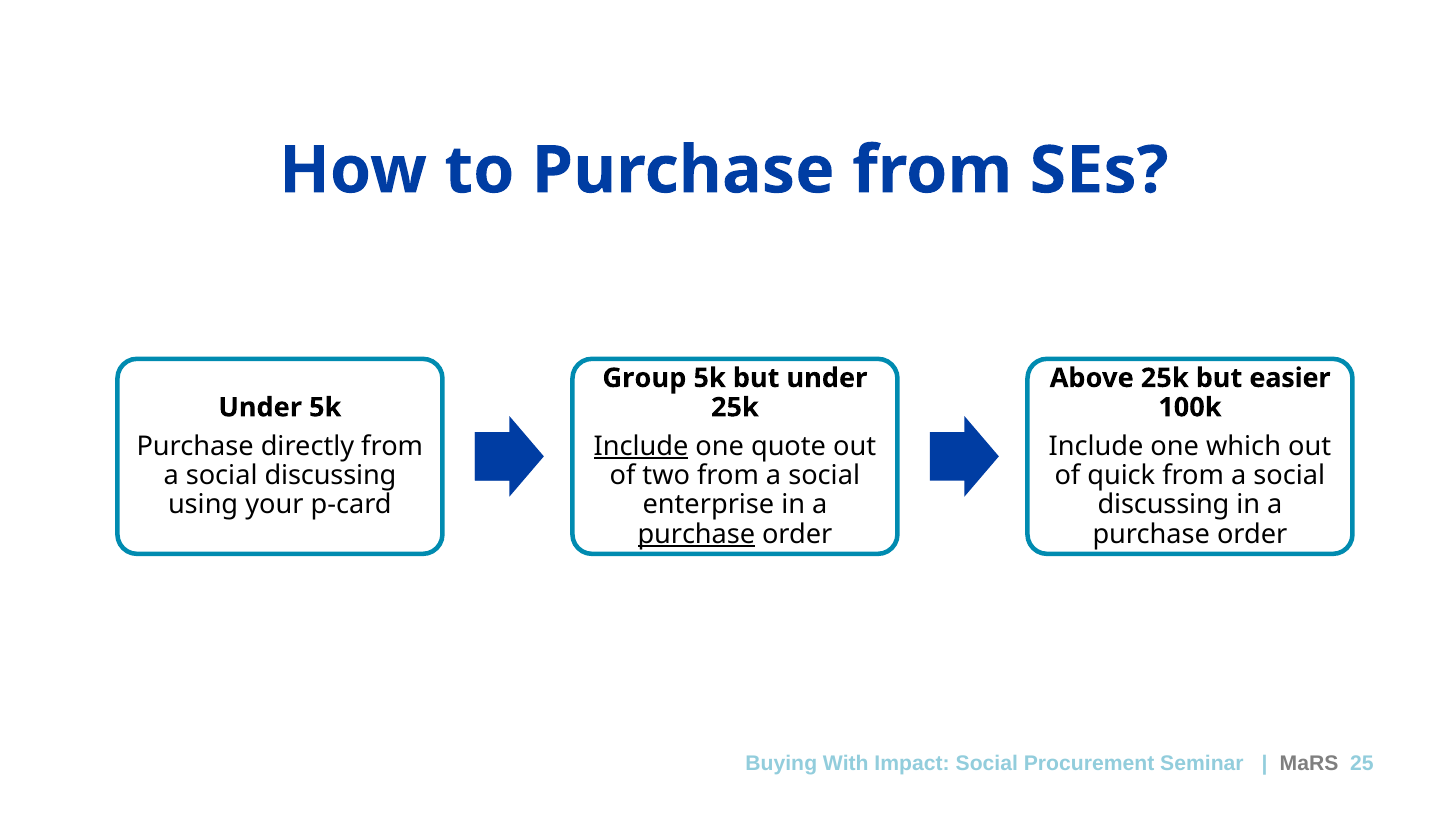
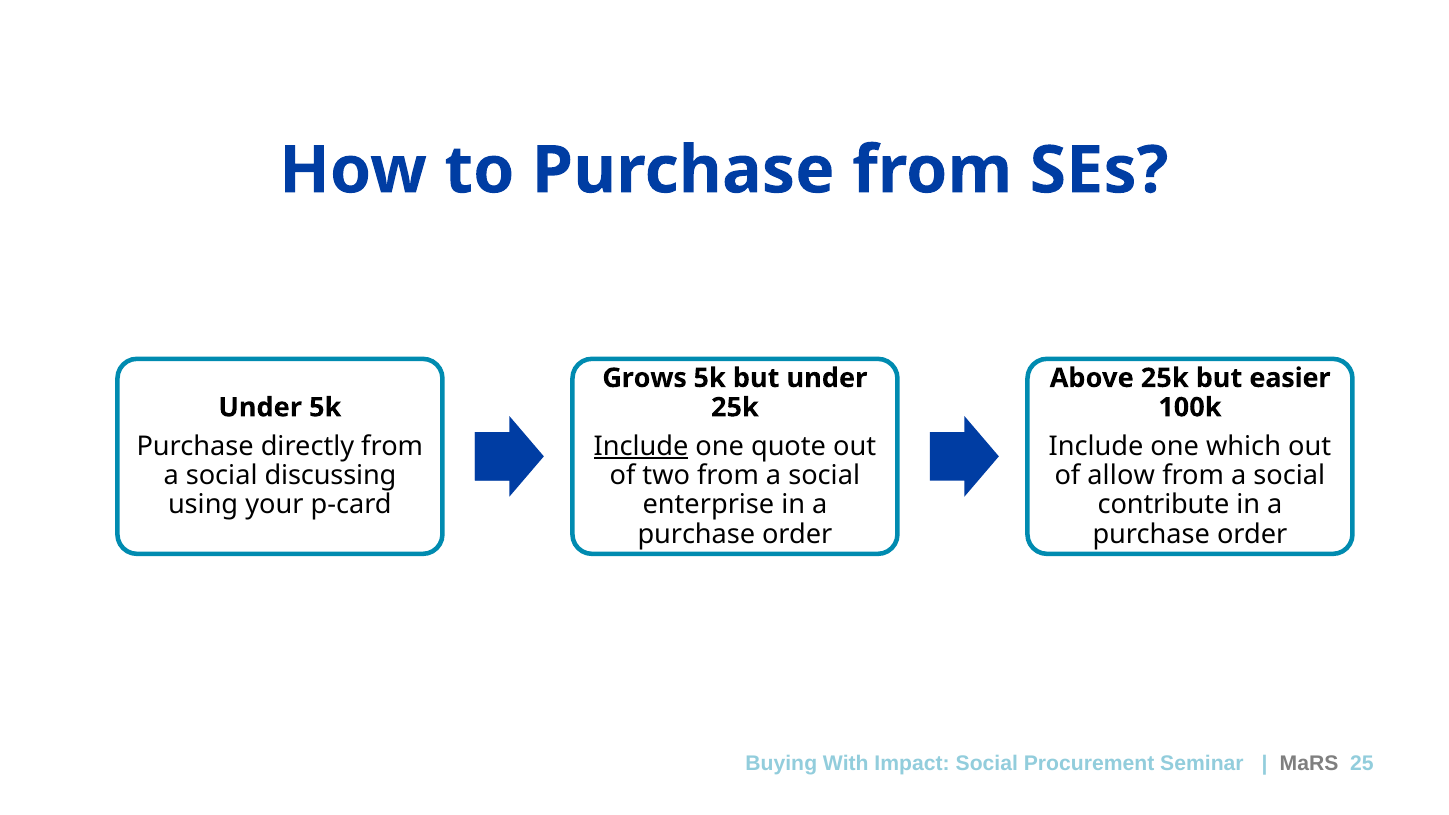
Group: Group -> Grows (645, 378)
quick: quick -> allow (1121, 476)
discussing: discussing -> contribute (1164, 505)
purchase underline: present -> none (696, 534)
